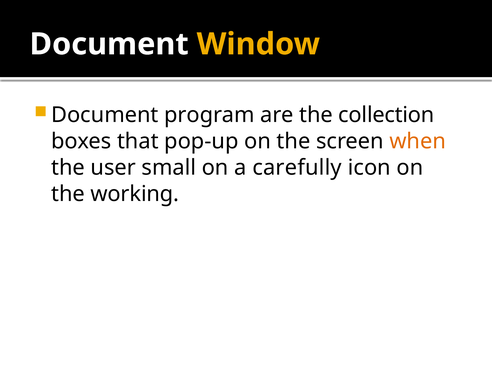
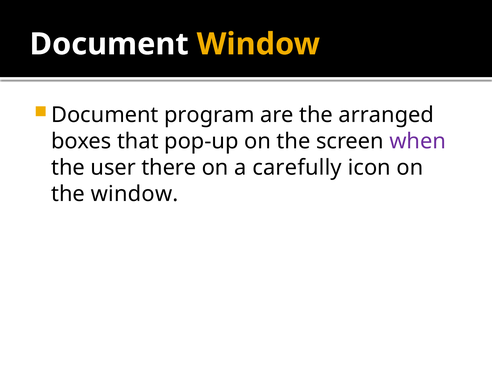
collection: collection -> arranged (386, 115)
when colour: orange -> purple (418, 141)
small: small -> there (169, 168)
the working: working -> window (135, 194)
